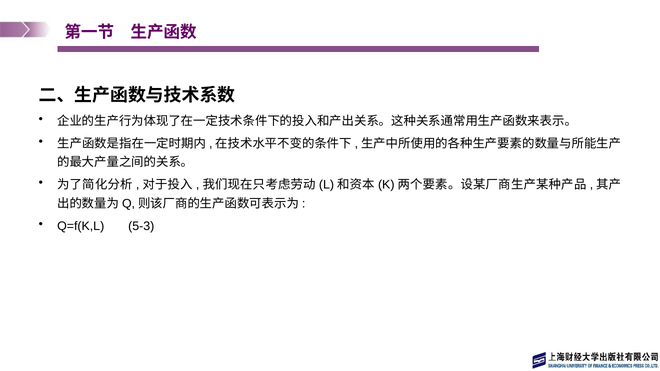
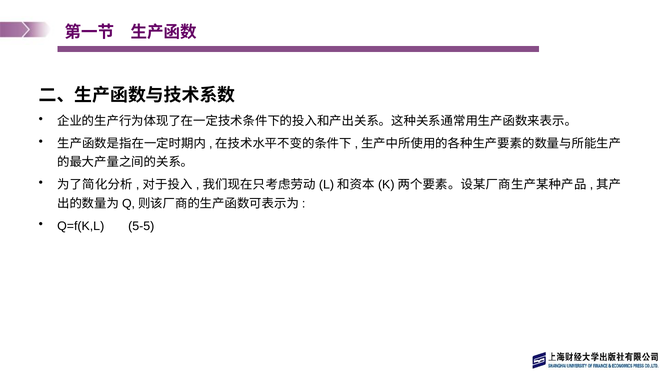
5-3: 5-3 -> 5-5 (141, 226)
